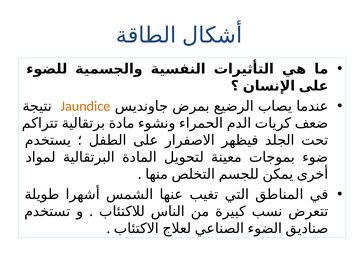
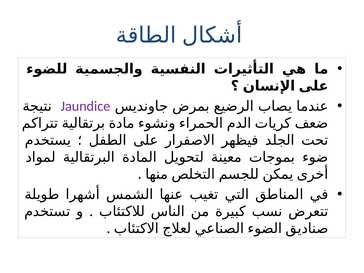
Jaundice colour: orange -> purple (85, 106)
